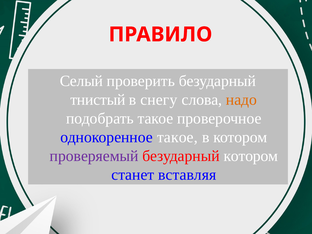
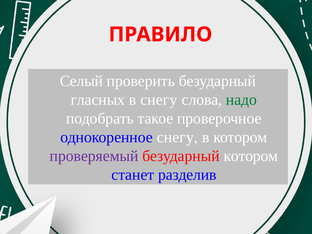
тнистый: тнистый -> гласных (98, 100)
надо colour: orange -> green (241, 100)
однокоренное такое: такое -> снегу (177, 137)
вставляя: вставляя -> разделив (187, 175)
